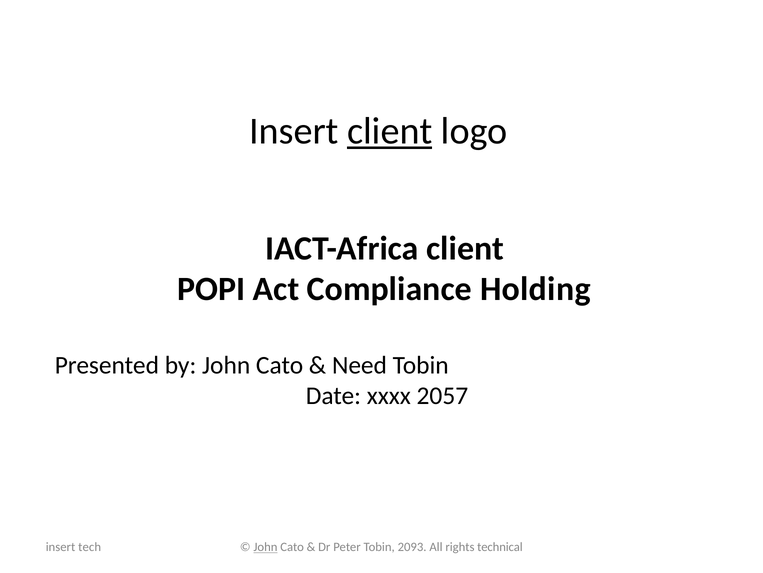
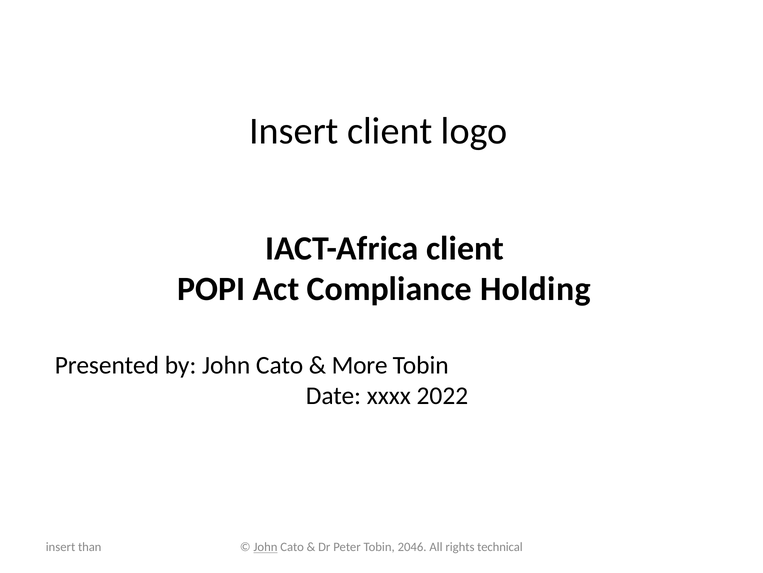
client underline: present -> none (390, 131)
Need: Need -> More (360, 365)
2057: 2057 -> 2022 (442, 395)
tech: tech -> than (90, 546)
2093: 2093 -> 2046 (412, 546)
